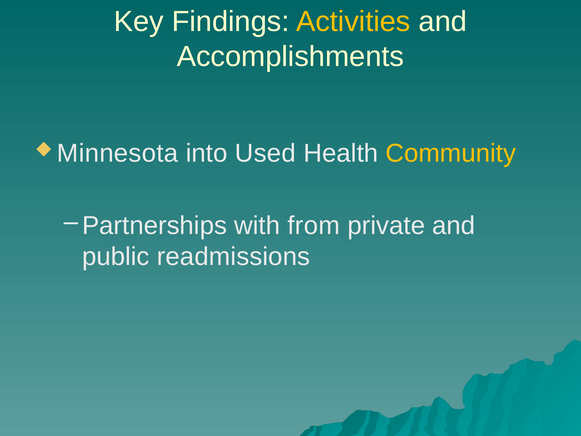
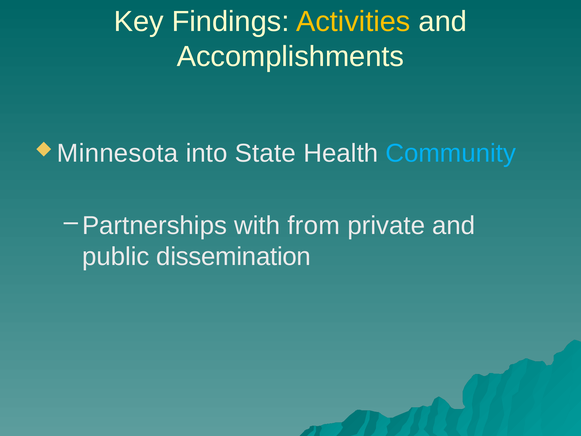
Used: Used -> State (265, 153)
Community colour: yellow -> light blue (451, 153)
readmissions: readmissions -> dissemination (234, 257)
